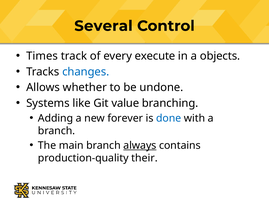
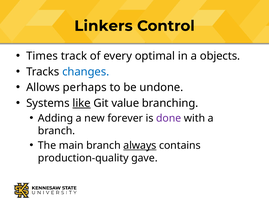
Several: Several -> Linkers (103, 26)
execute: execute -> optimal (155, 56)
whether: whether -> perhaps (85, 87)
like underline: none -> present (82, 103)
done colour: blue -> purple (169, 118)
their: their -> gave (144, 158)
